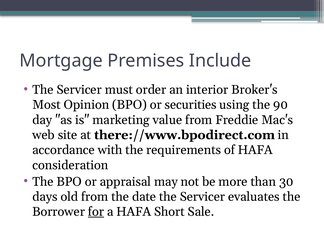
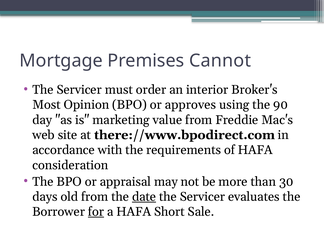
Include: Include -> Cannot (220, 61)
securities: securities -> approves (191, 105)
date underline: none -> present (144, 197)
